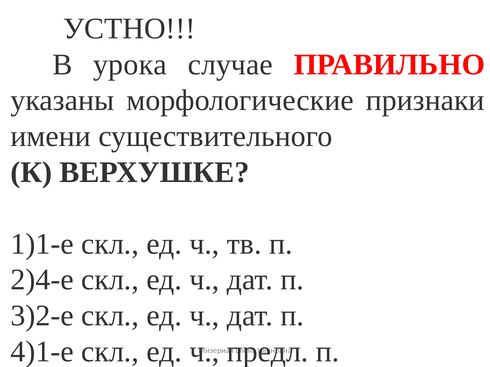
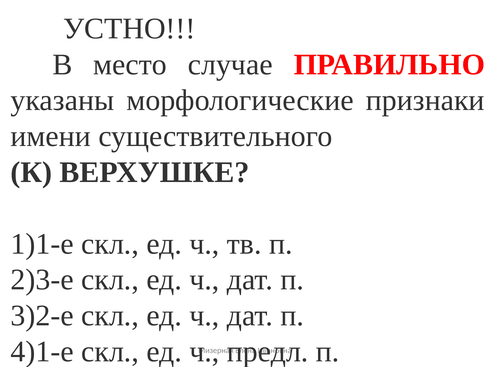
урока: урока -> место (130, 65)
2)4-е: 2)4-е -> 2)3-е (42, 280)
